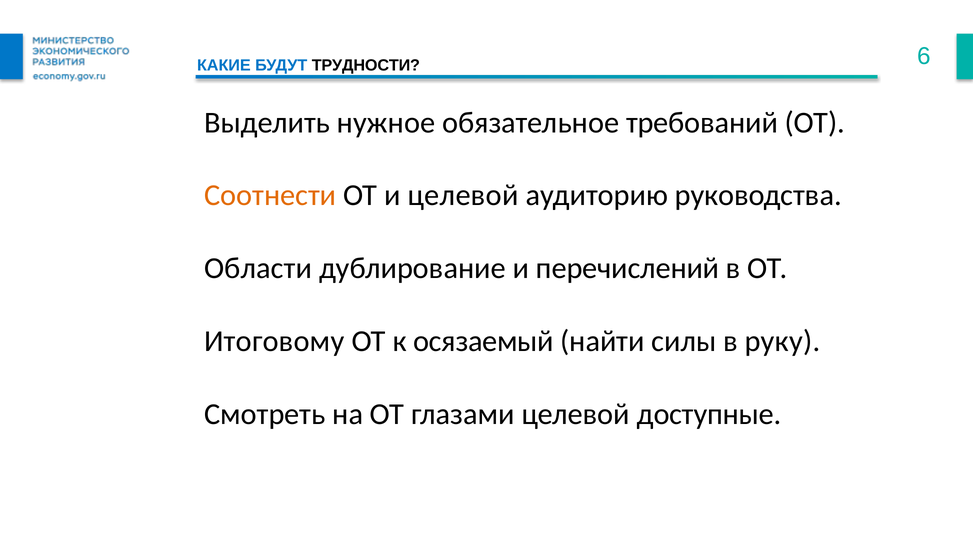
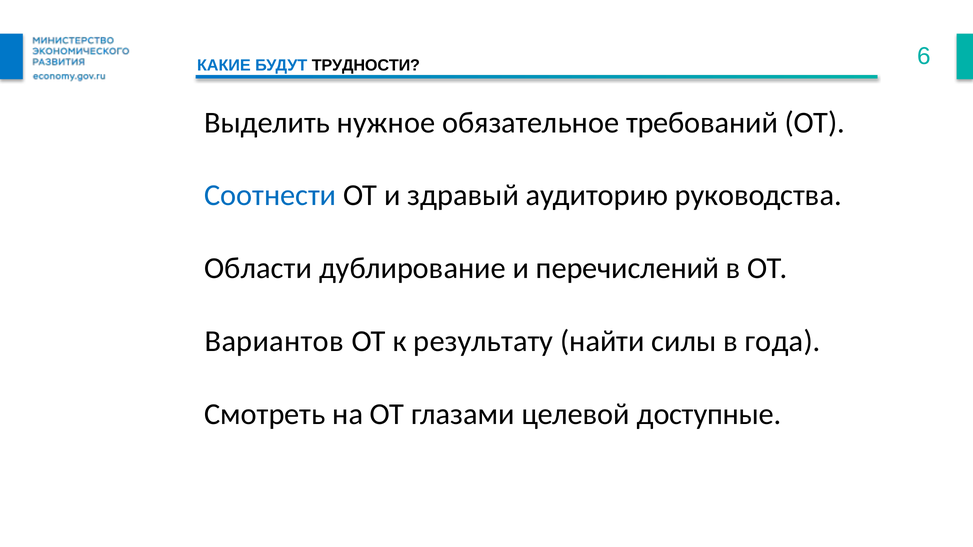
Соотнести colour: orange -> blue (270, 196)
и целевой: целевой -> здравый (463, 196)
Итоговому: Итоговому -> Вариантов (274, 342)
осязаемый: осязаемый -> результату (483, 342)
руку: руку -> года (783, 342)
